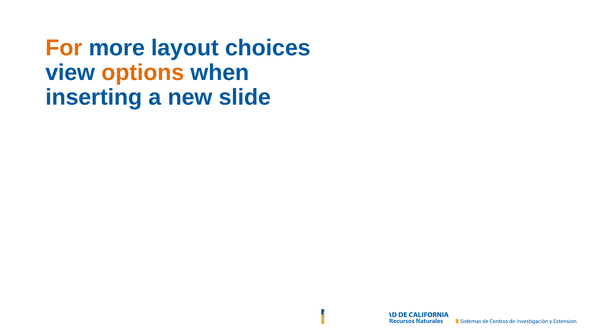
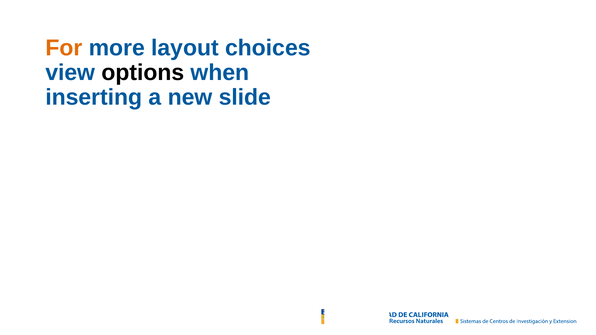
options colour: orange -> black (143, 73)
